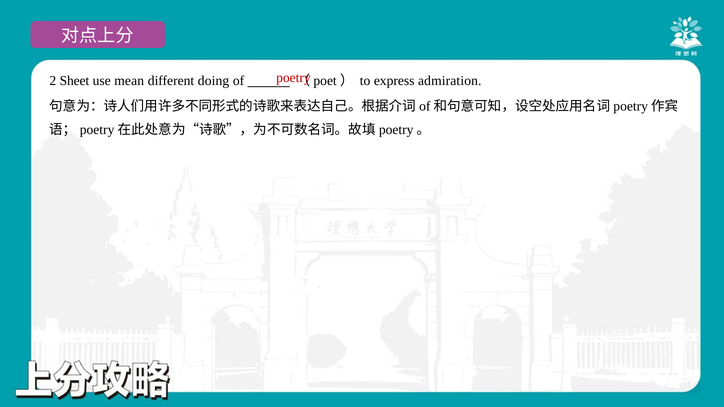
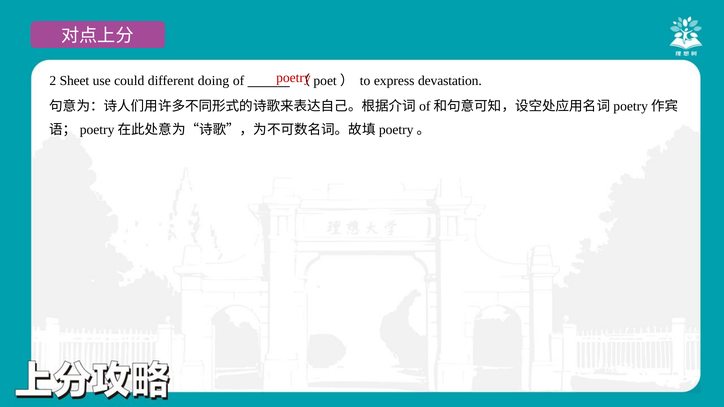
mean: mean -> could (129, 81)
admiration: admiration -> devastation (450, 81)
